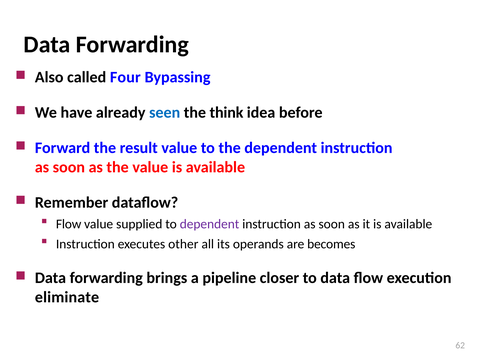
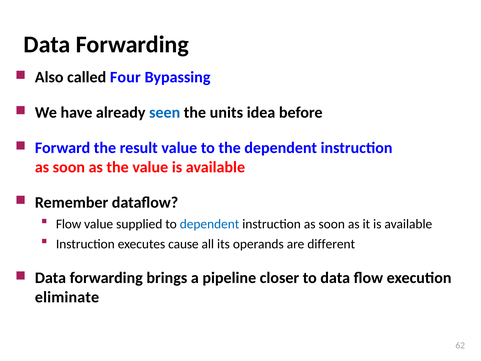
think: think -> units (226, 113)
dependent colour: purple -> blue (210, 224)
other: other -> cause (183, 244)
becomes: becomes -> different (331, 244)
